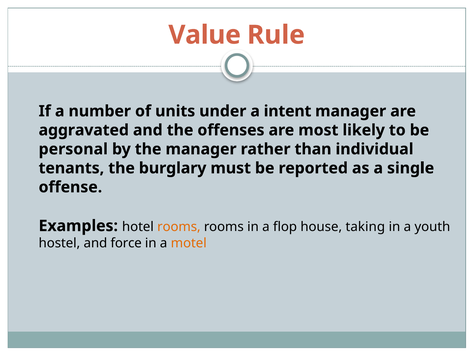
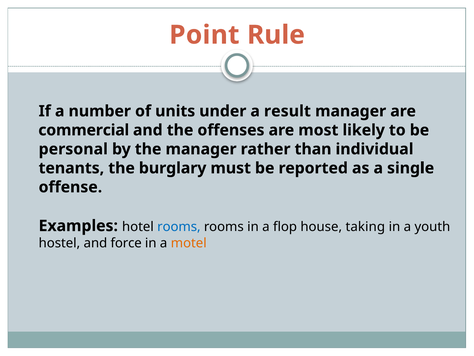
Value: Value -> Point (204, 35)
intent: intent -> result (287, 111)
aggravated: aggravated -> commercial (84, 130)
rooms colour: orange -> blue (179, 226)
